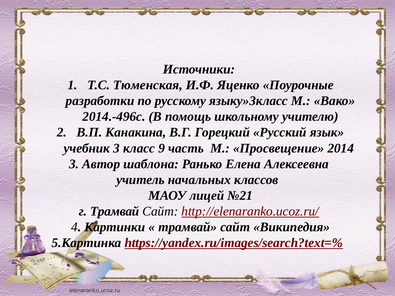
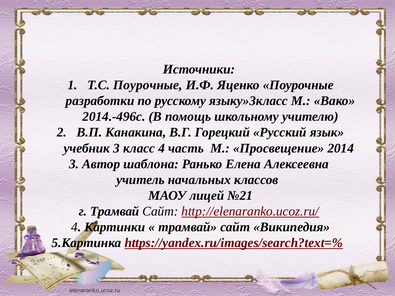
Т.С Тюменская: Тюменская -> Поурочные (148, 85)
класс 9: 9 -> 4 (162, 148)
